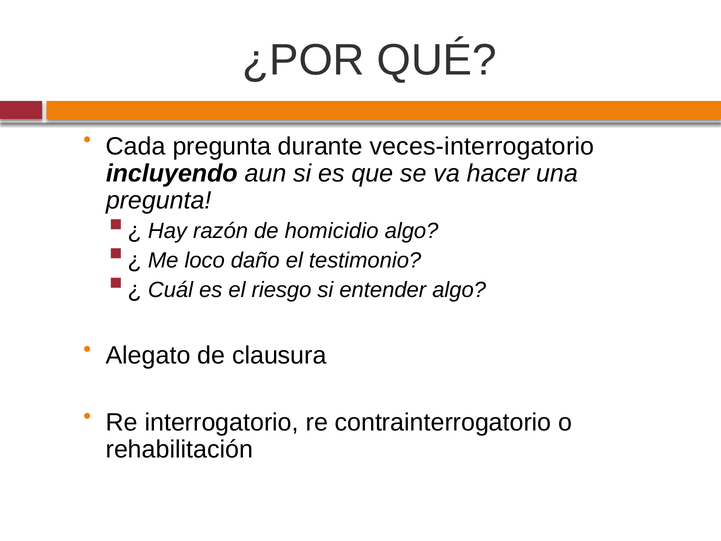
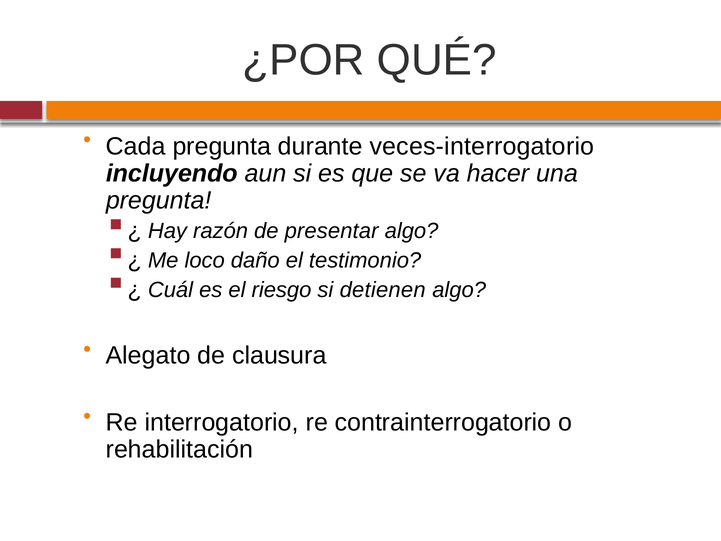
homicidio: homicidio -> presentar (332, 231)
entender: entender -> detienen (383, 290)
